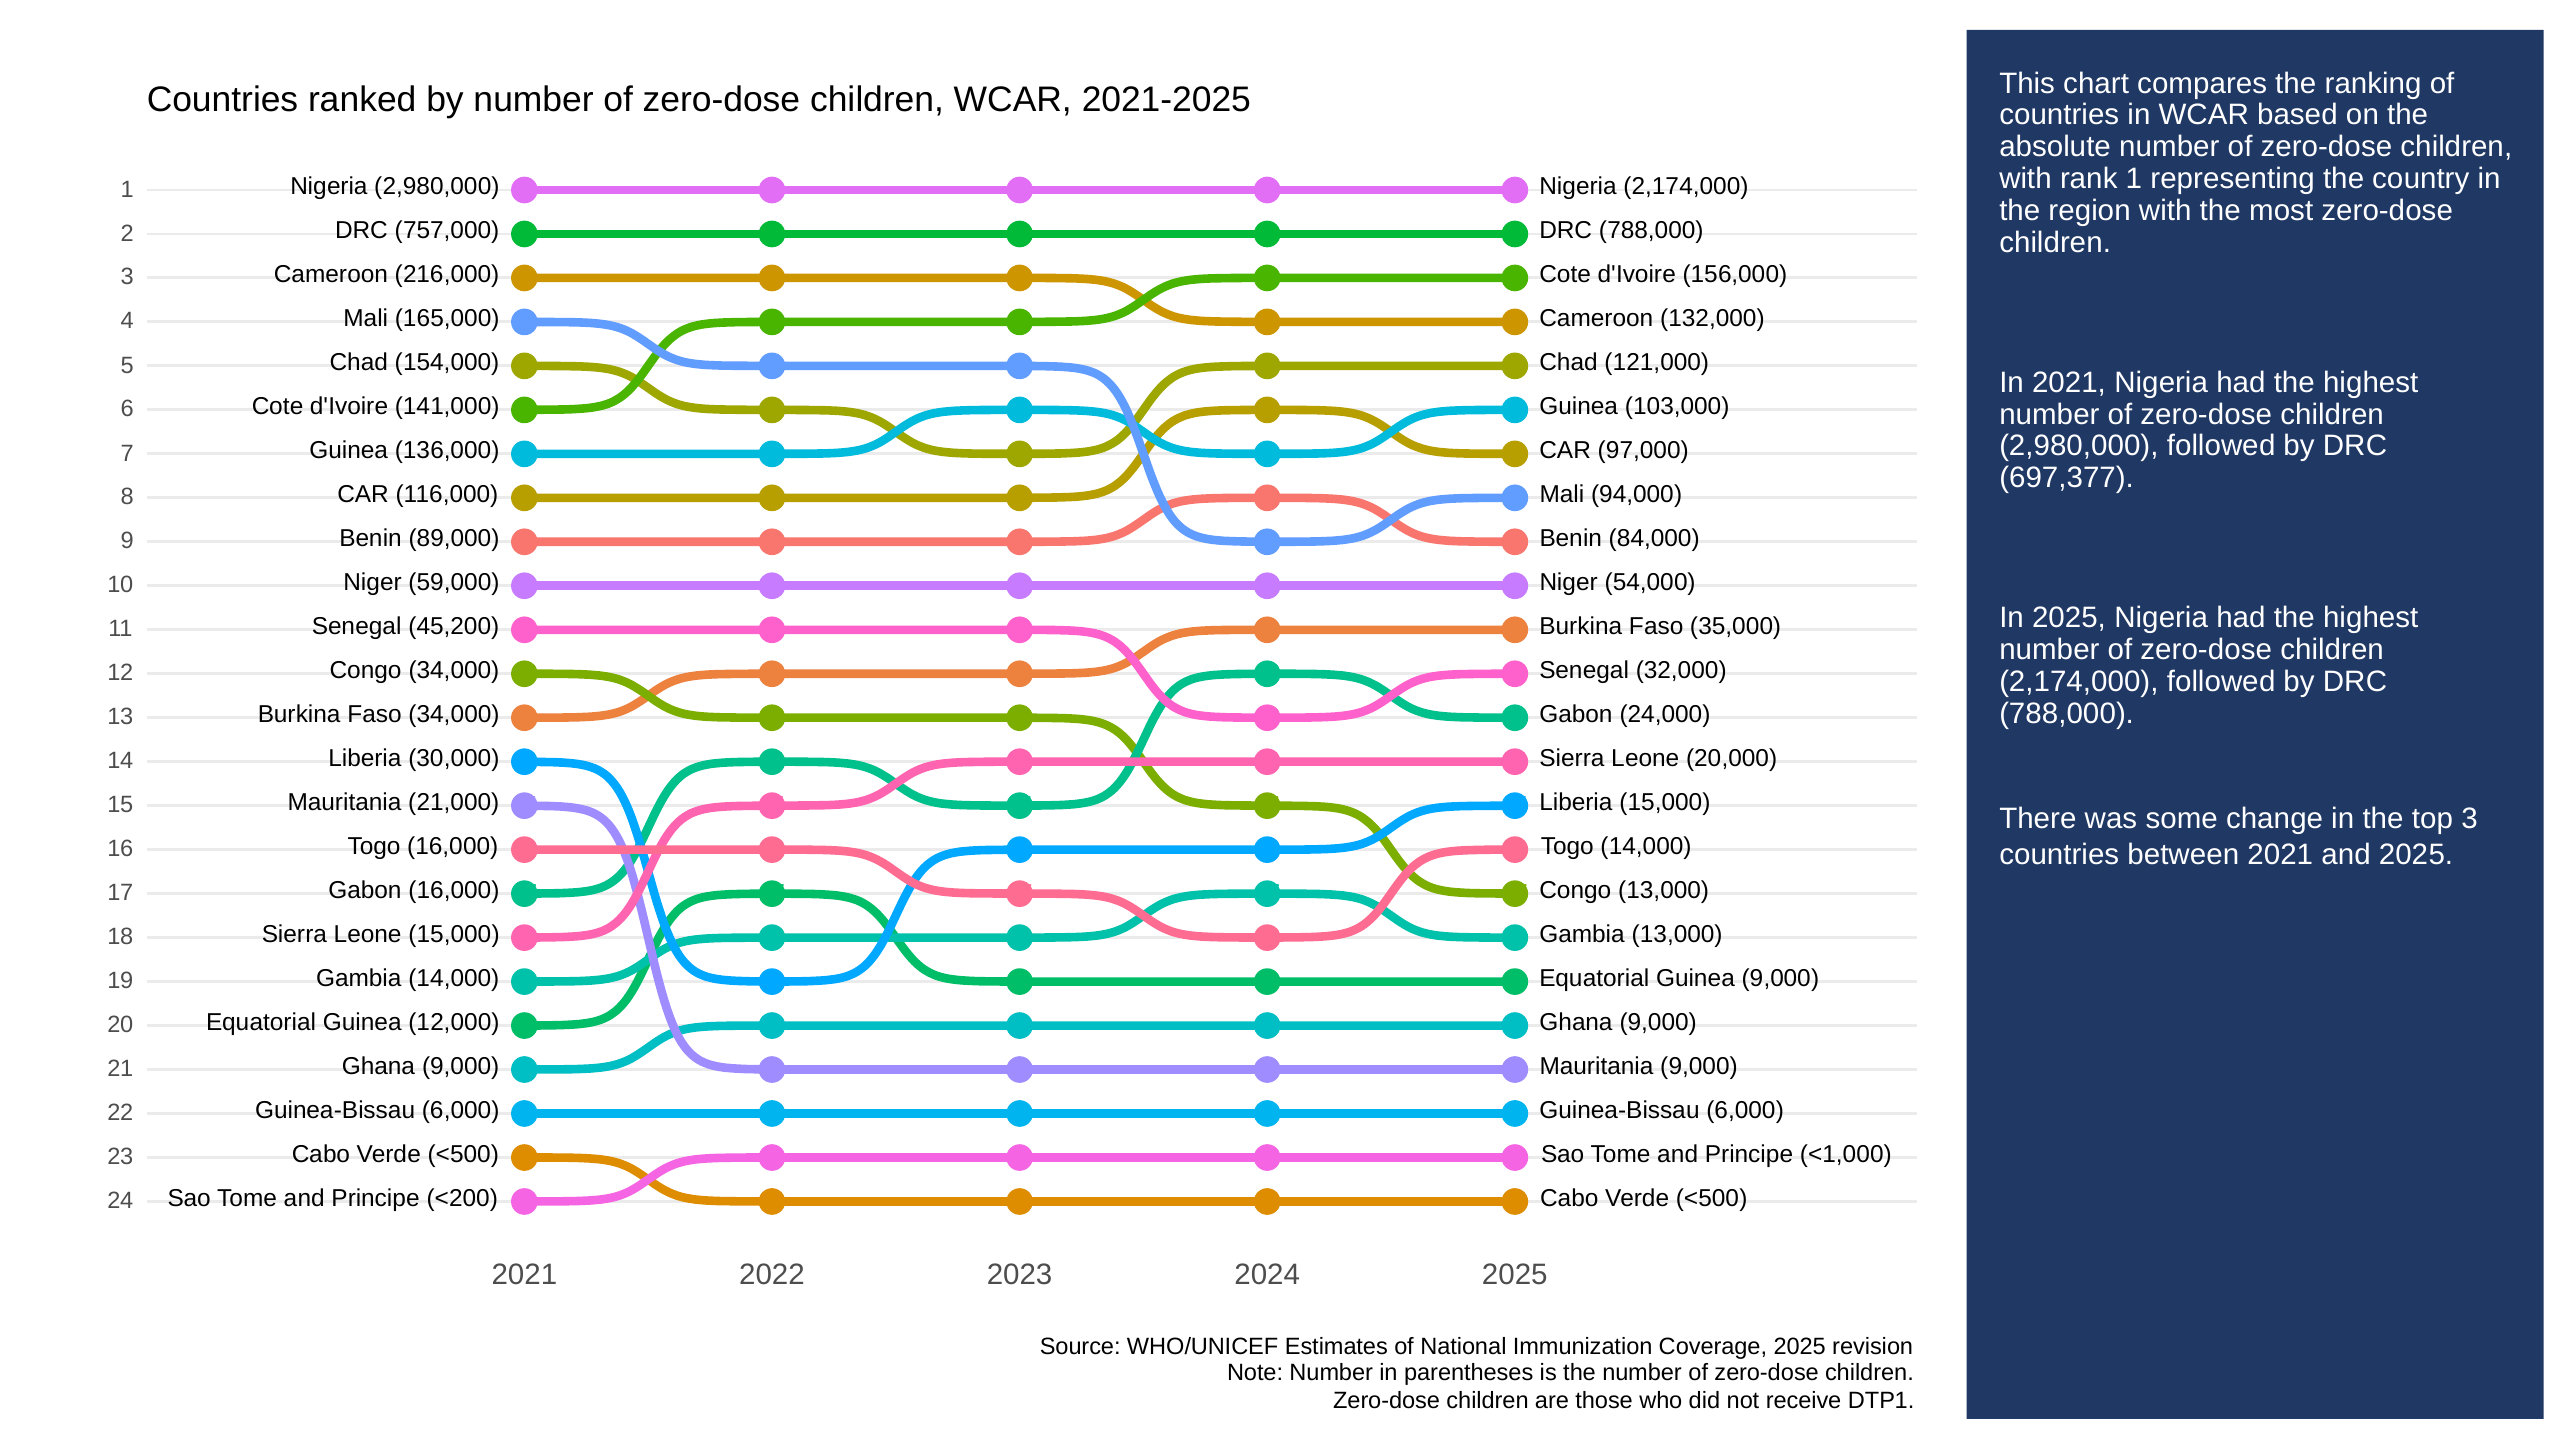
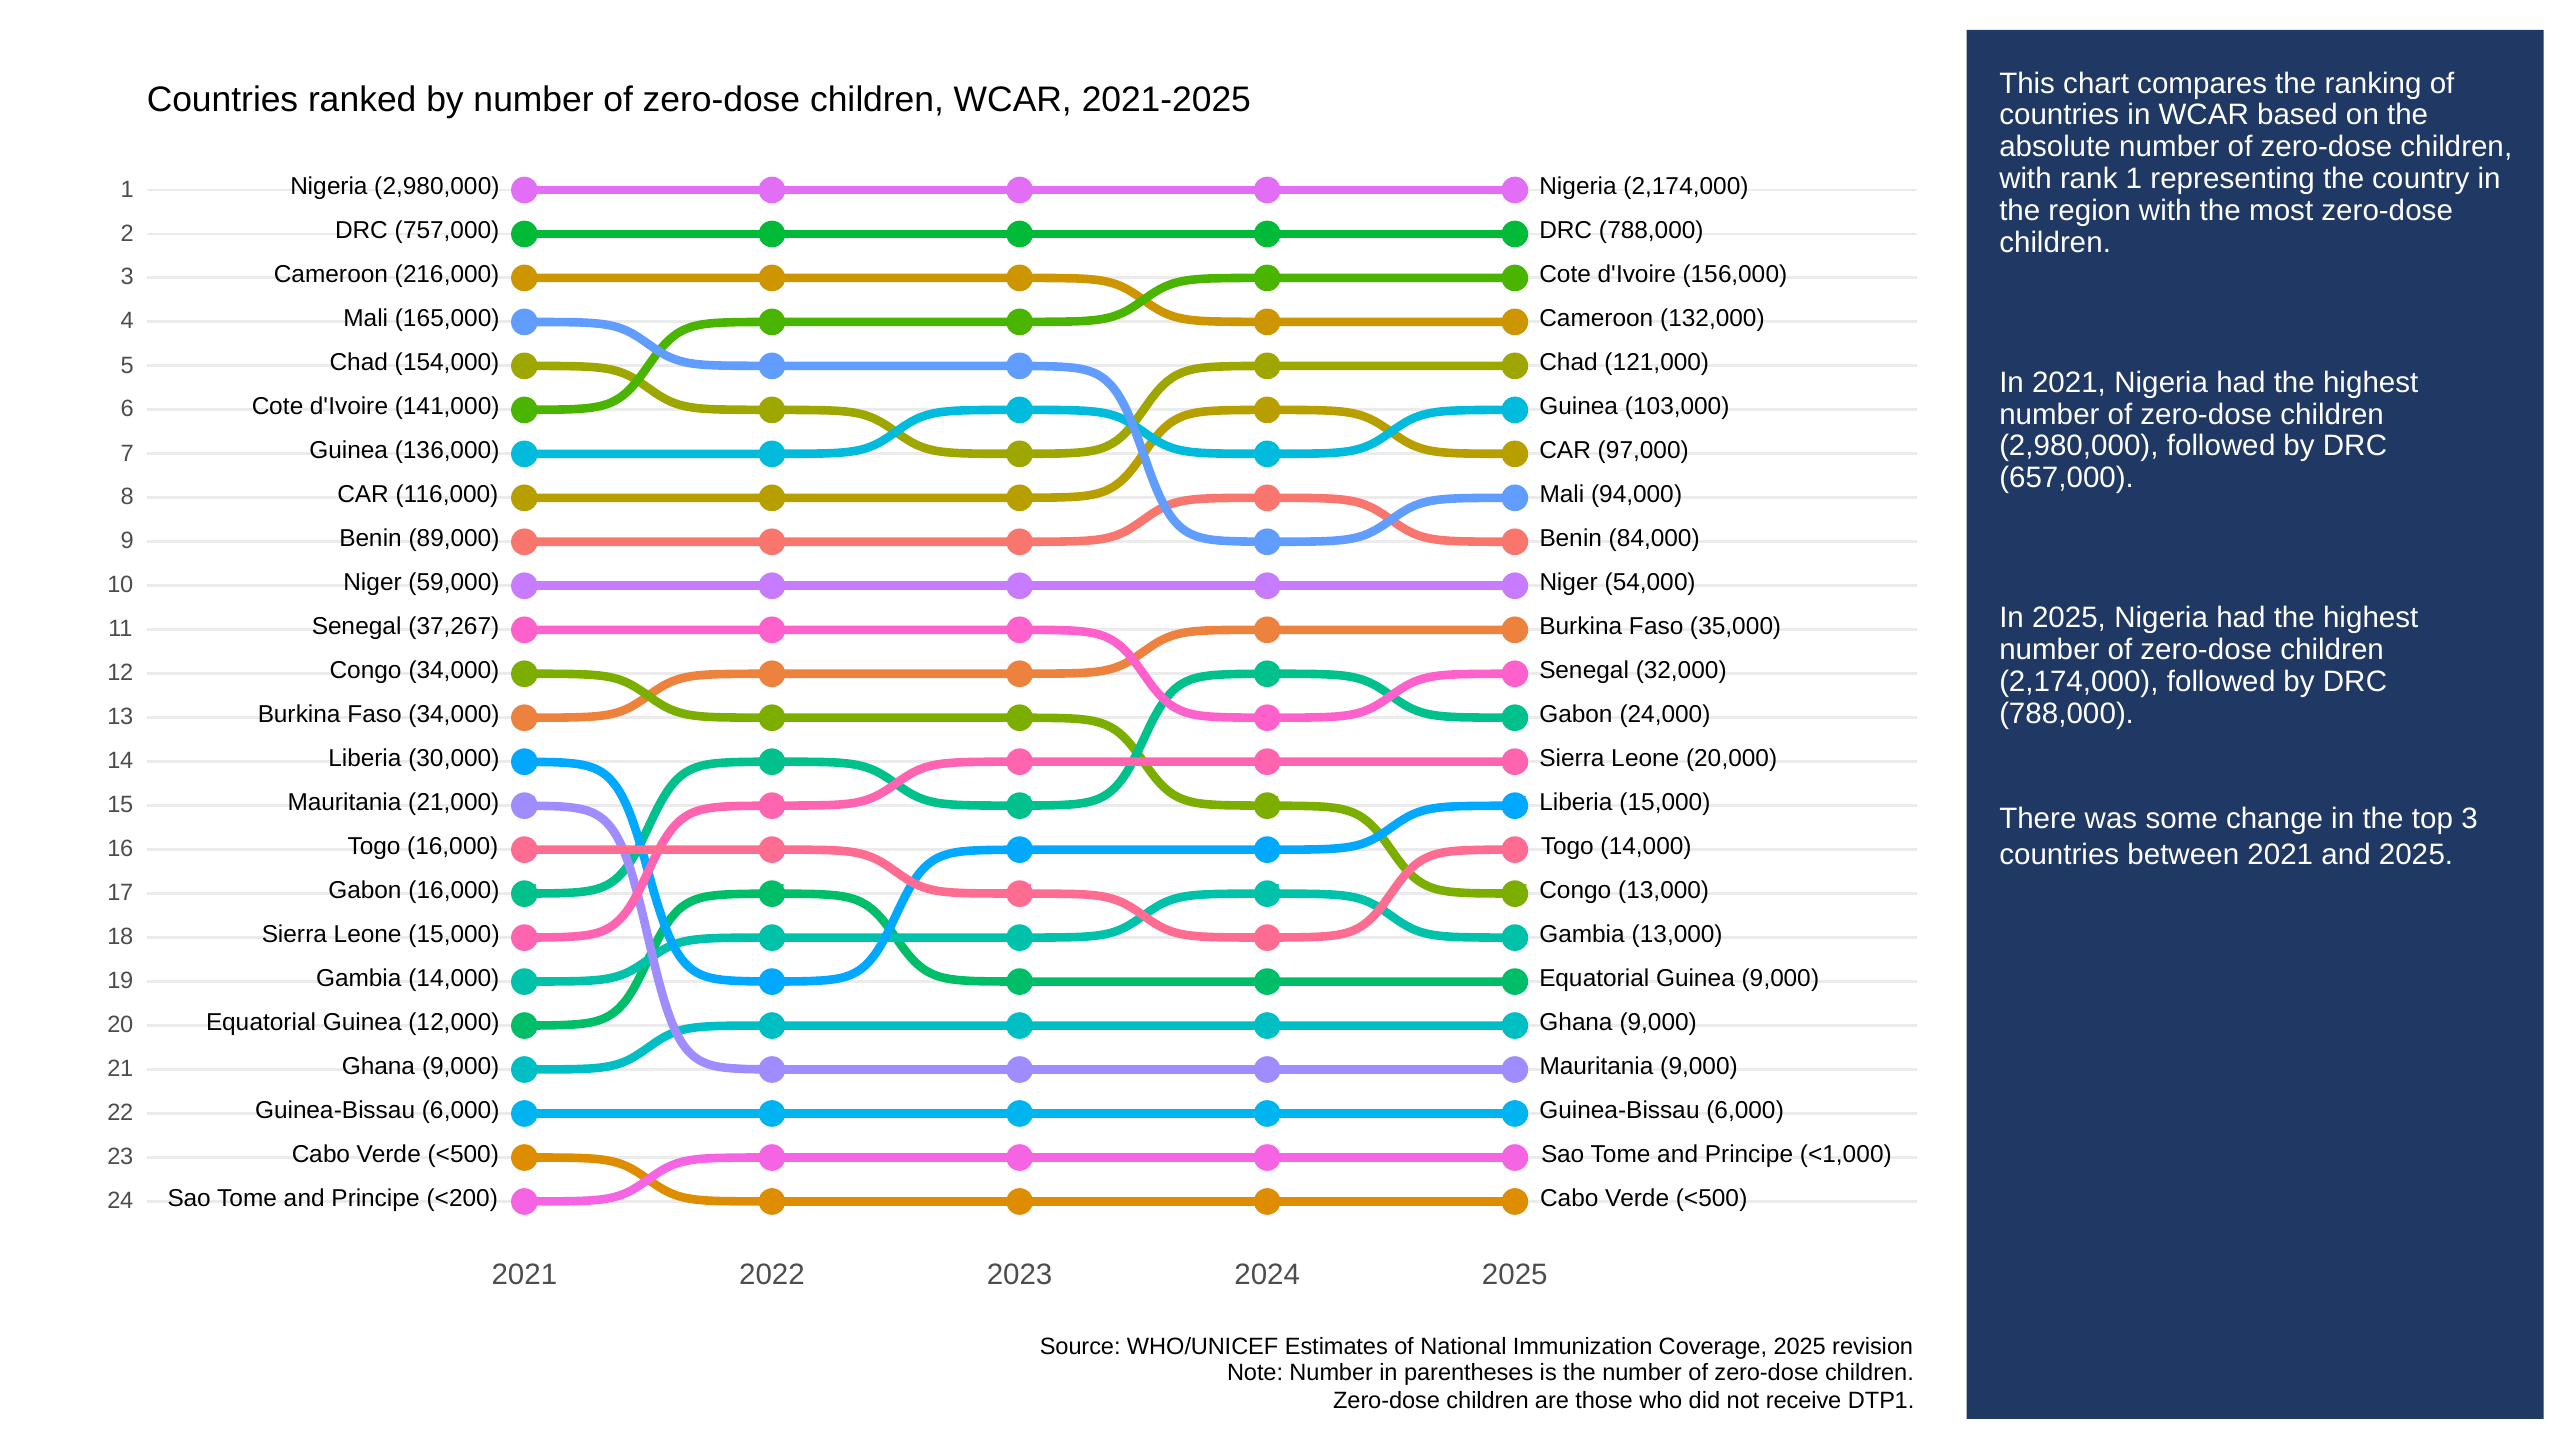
697,377: 697,377 -> 657,000 (2067, 478)
45,200: 45,200 -> 37,267 (454, 626)
